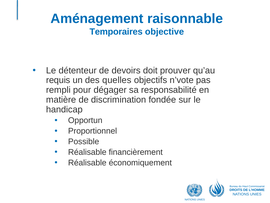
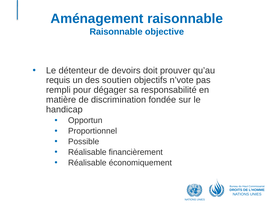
Temporaires: Temporaires -> Raisonnable (116, 32)
quelles: quelles -> soutien (117, 80)
